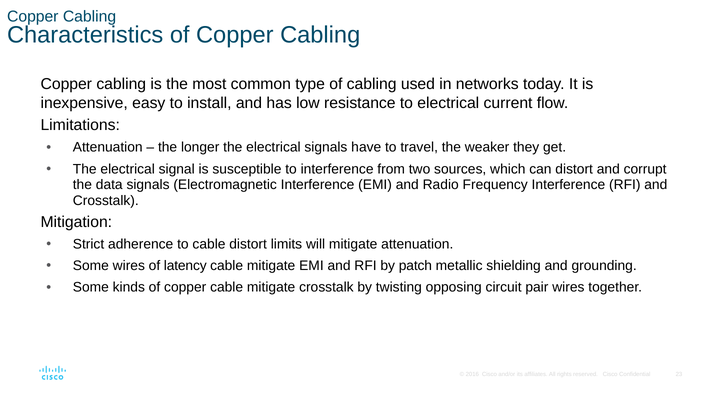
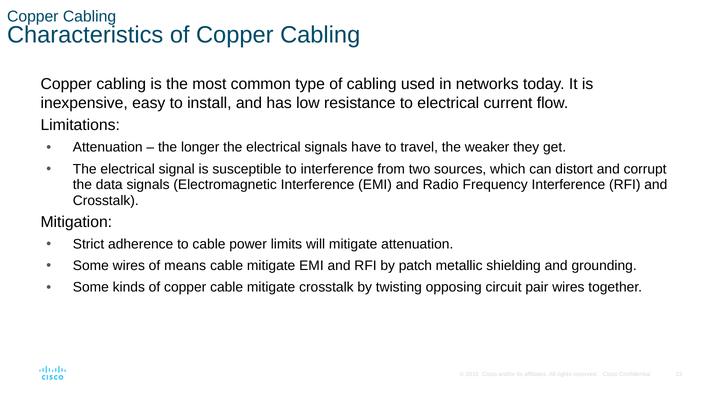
cable distort: distort -> power (248, 244)
latency: latency -> means (185, 266)
